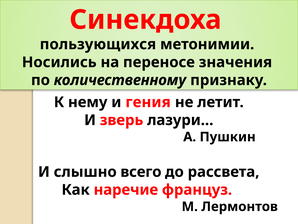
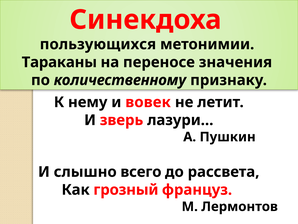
Носились: Носились -> Тараканы (59, 62)
гения: гения -> вовек (148, 102)
наречие: наречие -> грозный (126, 189)
